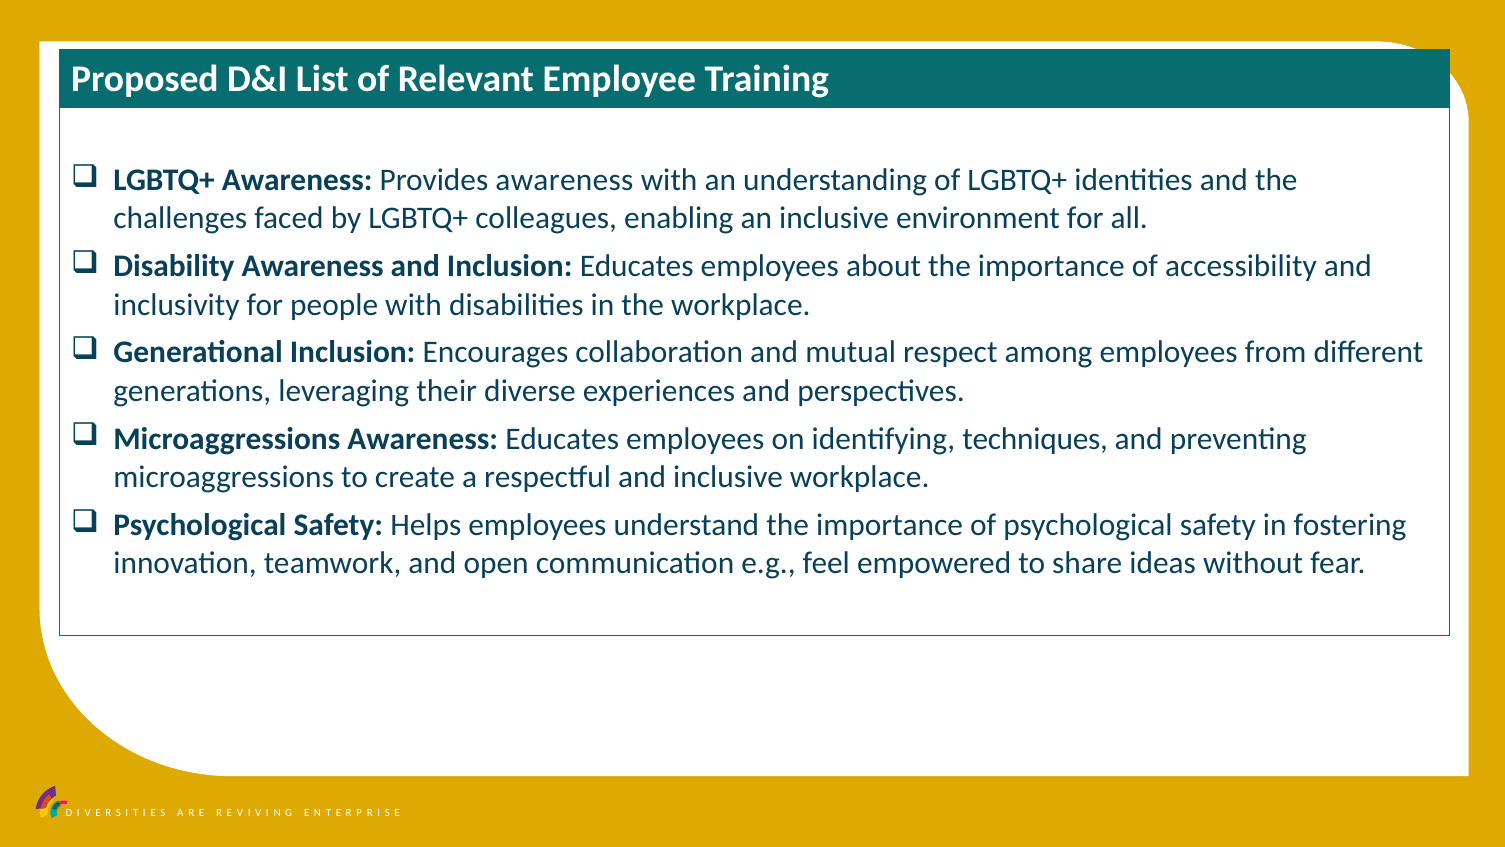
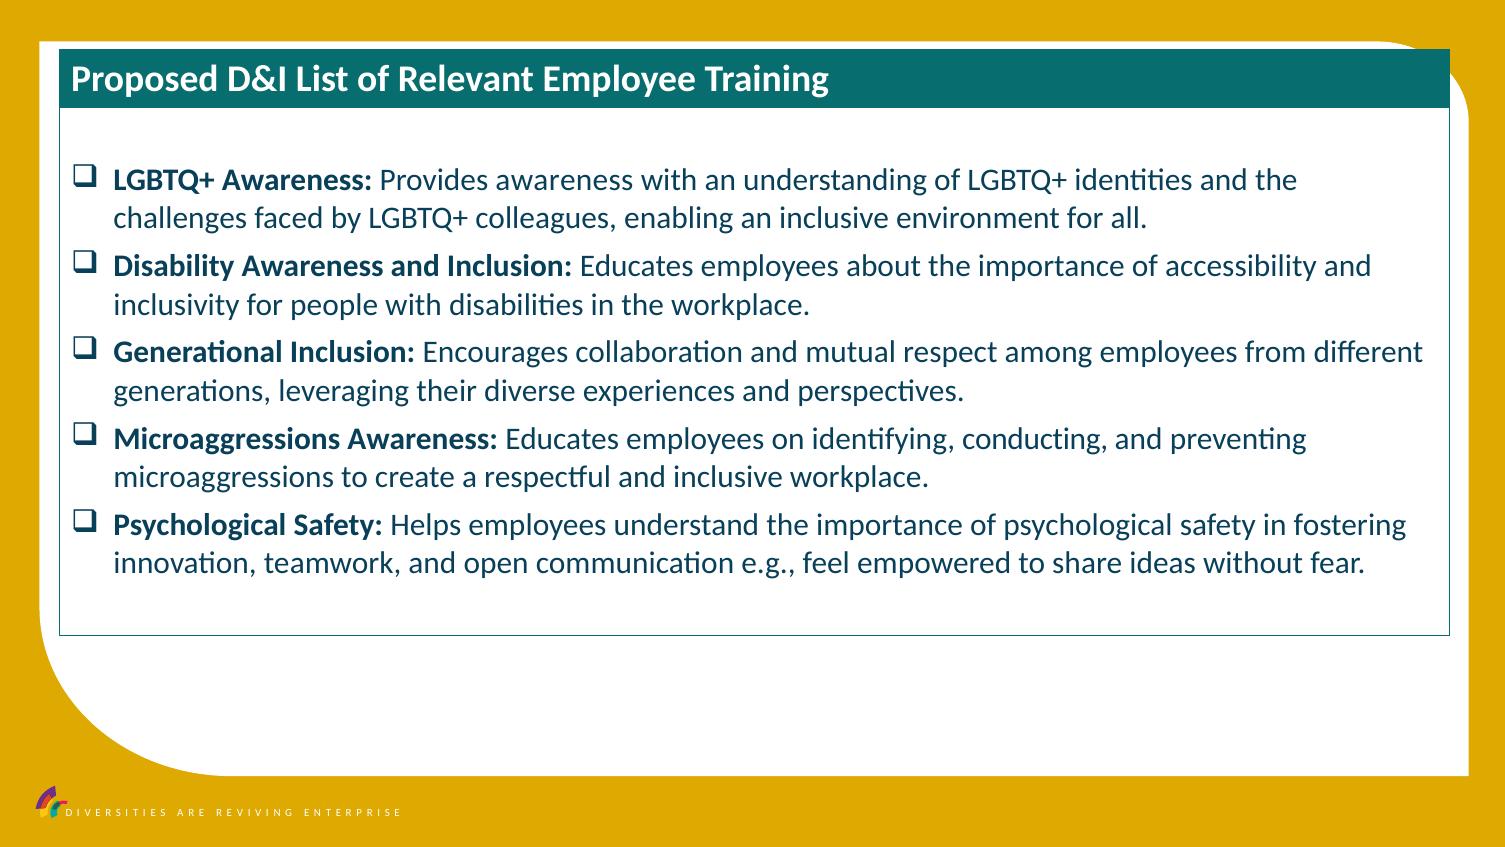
techniques: techniques -> conducting (1035, 439)
